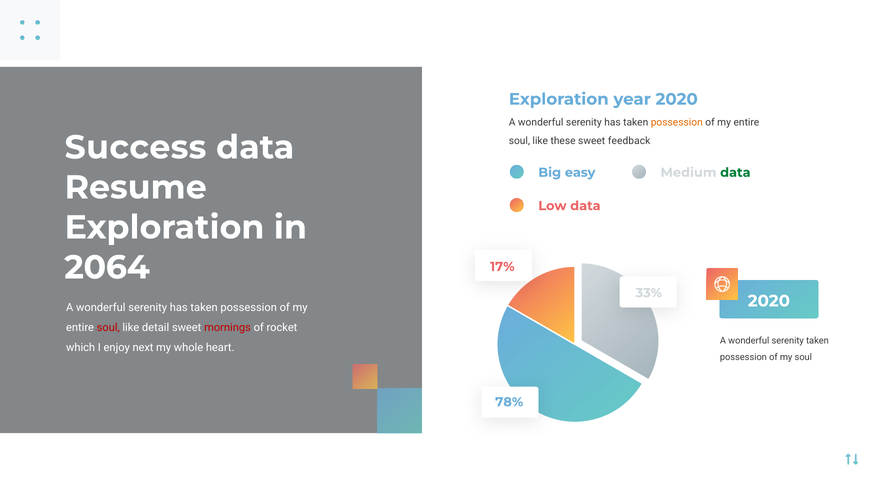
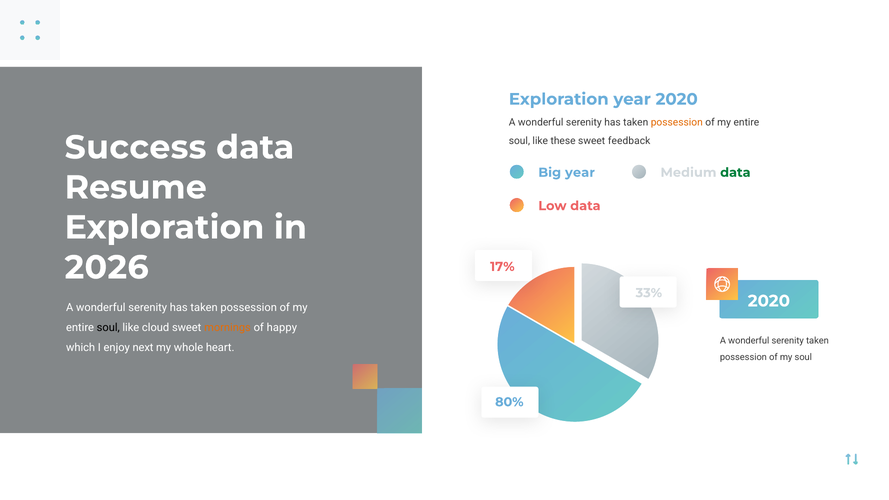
Big easy: easy -> year (580, 173)
2064: 2064 -> 2026 (107, 268)
soul colour: red -> black (108, 328)
detail: detail -> cloud (156, 328)
mornings colour: red -> orange (228, 328)
rocket: rocket -> happy (282, 328)
78%: 78% -> 80% (509, 402)
